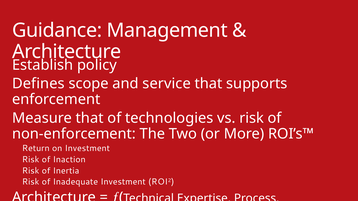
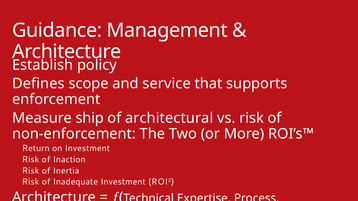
Measure that: that -> ship (90, 118)
technologies: technologies -> architectural (169, 118)
